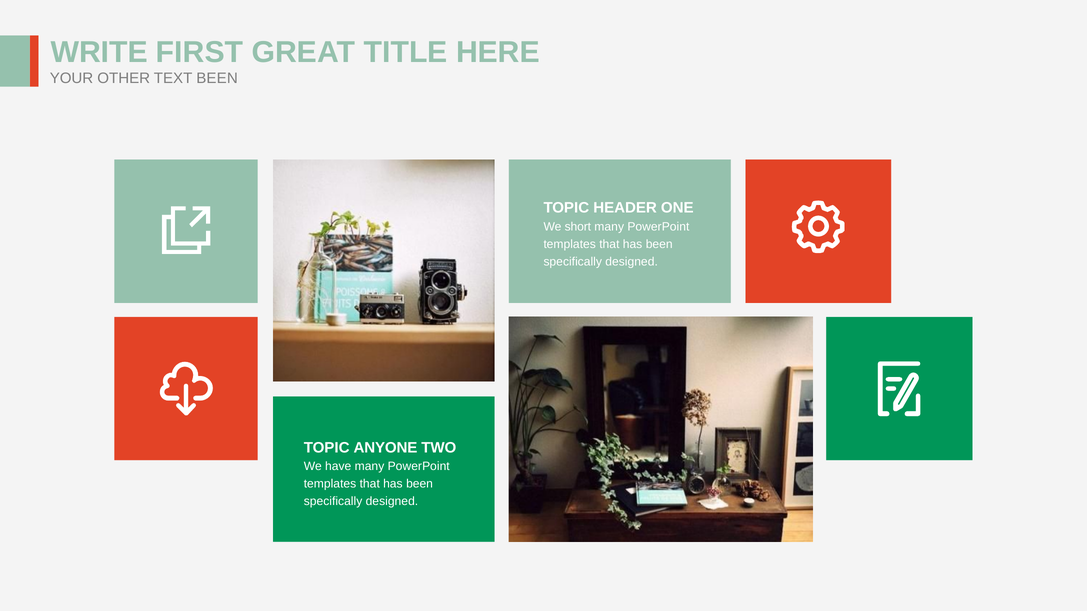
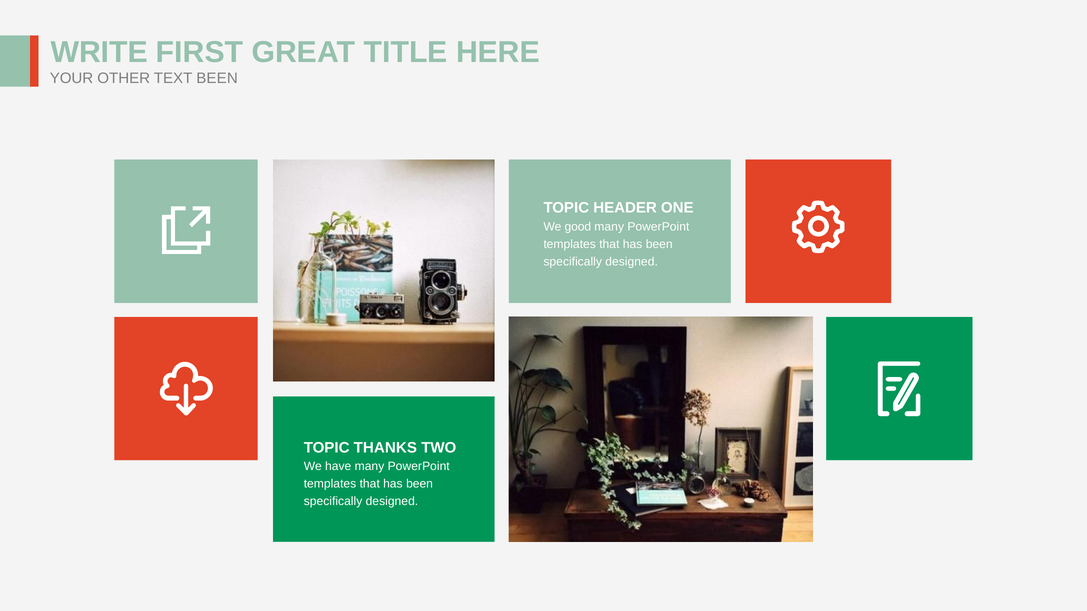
short: short -> good (578, 227)
ANYONE: ANYONE -> THANKS (385, 448)
